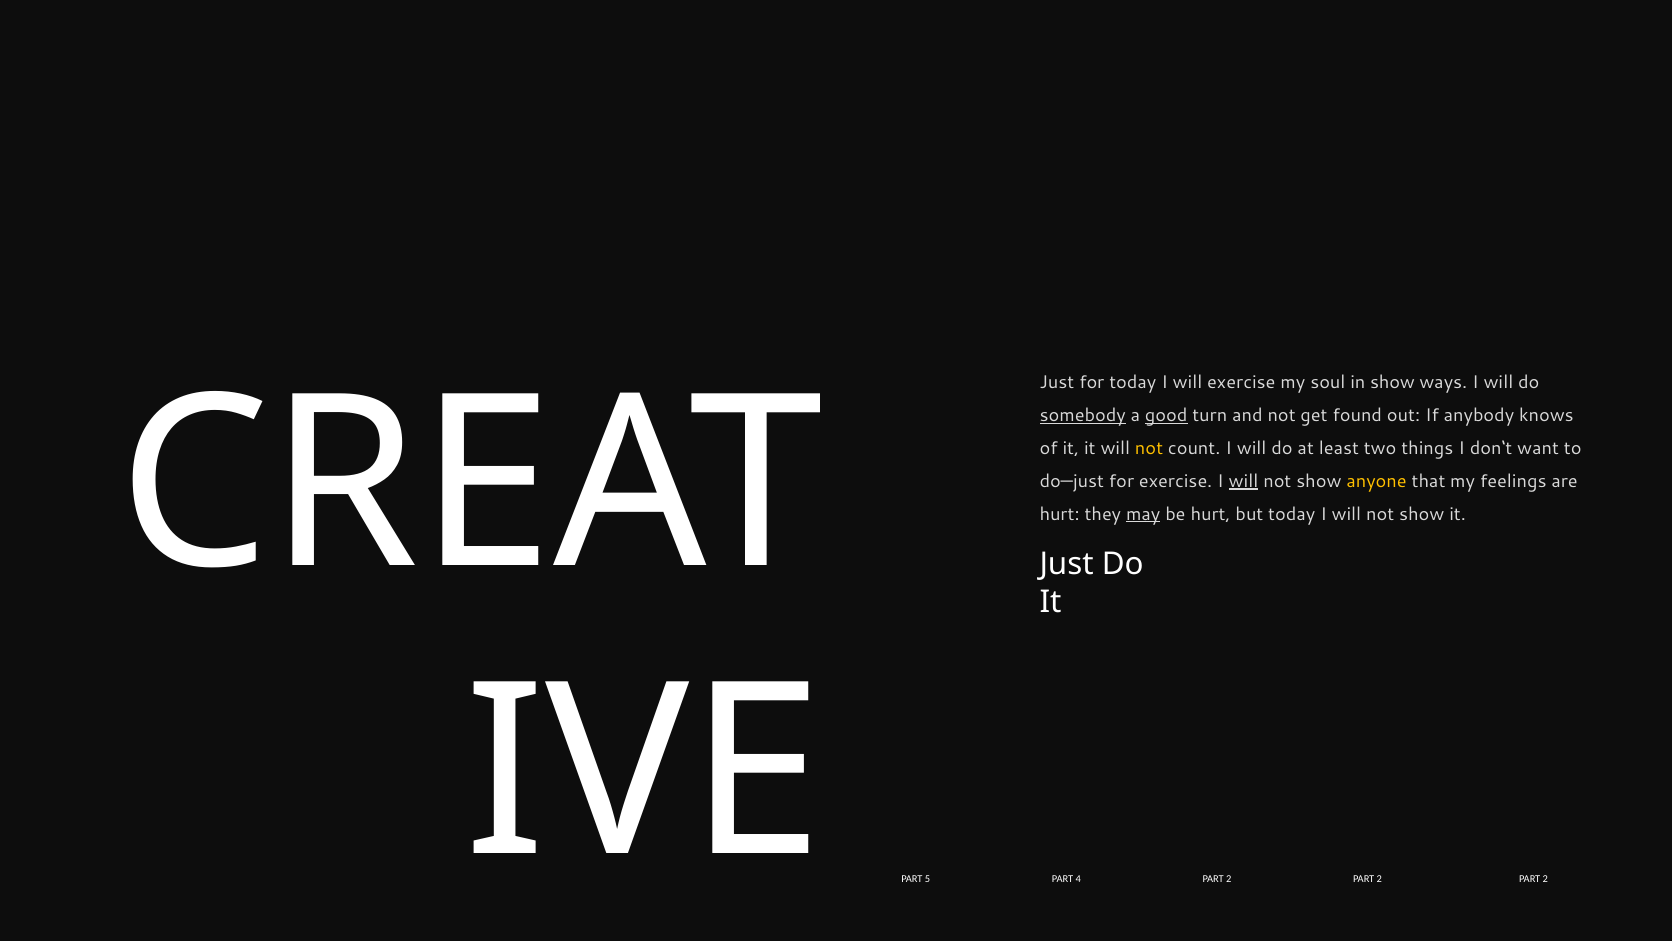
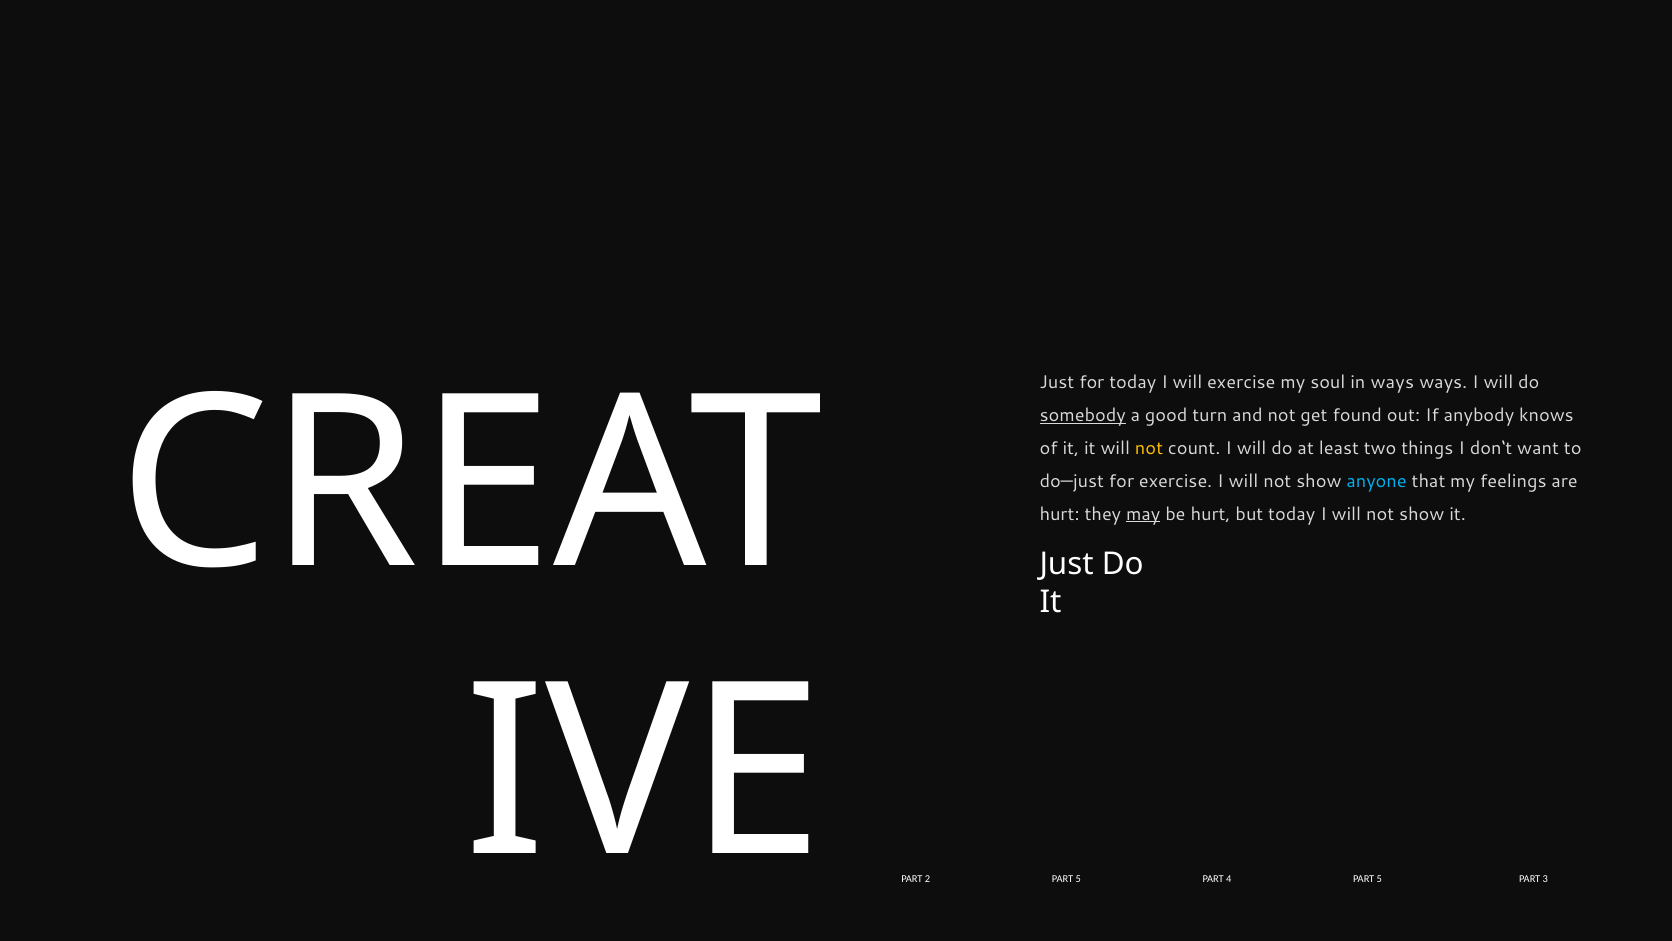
in show: show -> ways (1392, 382)
good underline: present -> none (1166, 415)
will underline: present -> none (1244, 481)
anyone colour: yellow -> light blue (1377, 481)
5: 5 -> 2 (928, 879)
4: 4 -> 5 (1078, 879)
2: 2 -> 4 (1229, 879)
2: 2 -> 5 (1379, 879)
2: 2 -> 3 (1545, 879)
